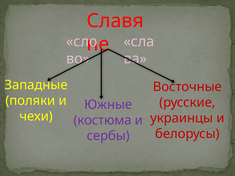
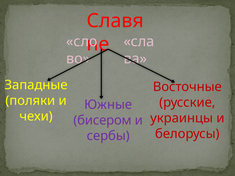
костюма: костюма -> бисером (103, 120)
